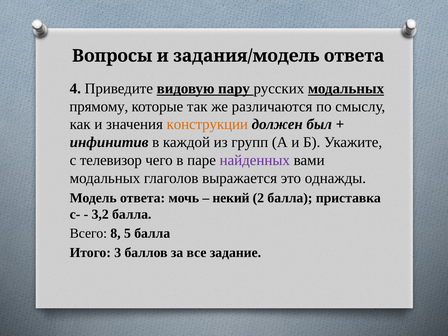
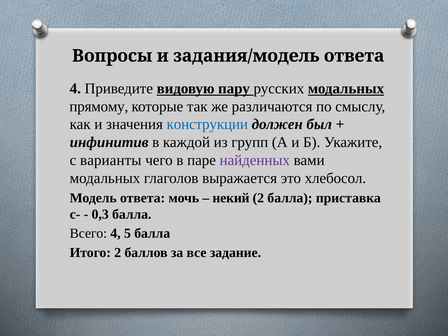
конструкции colour: orange -> blue (207, 124)
телевизор: телевизор -> варианты (111, 160)
однажды: однажды -> хлебосол (335, 178)
3,2: 3,2 -> 0,3 (100, 214)
Всего 8: 8 -> 4 (116, 233)
Итого 3: 3 -> 2 (118, 253)
